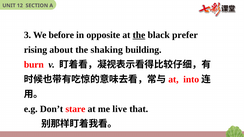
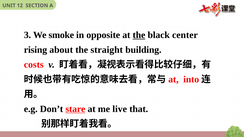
before: before -> smoke (61, 35)
prefer: prefer -> center (185, 35)
shaking: shaking -> straight (107, 50)
burn: burn -> costs (34, 65)
stare underline: none -> present (75, 109)
